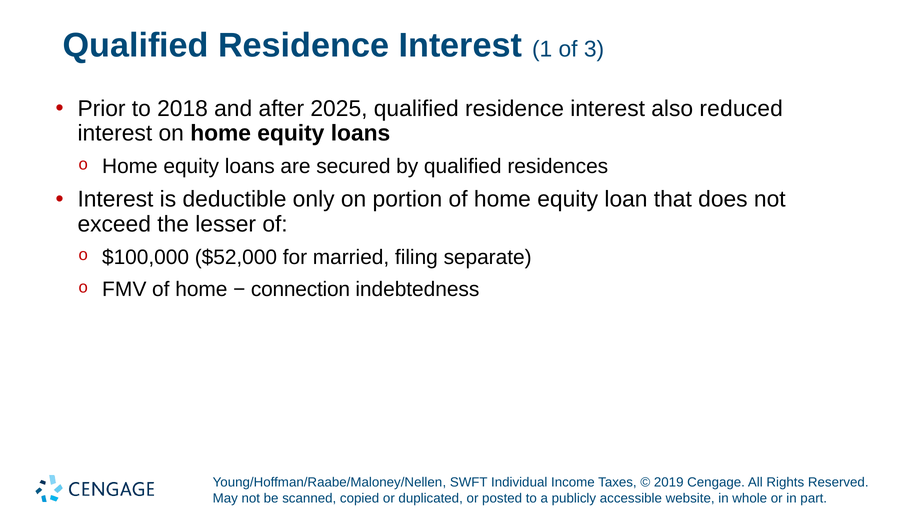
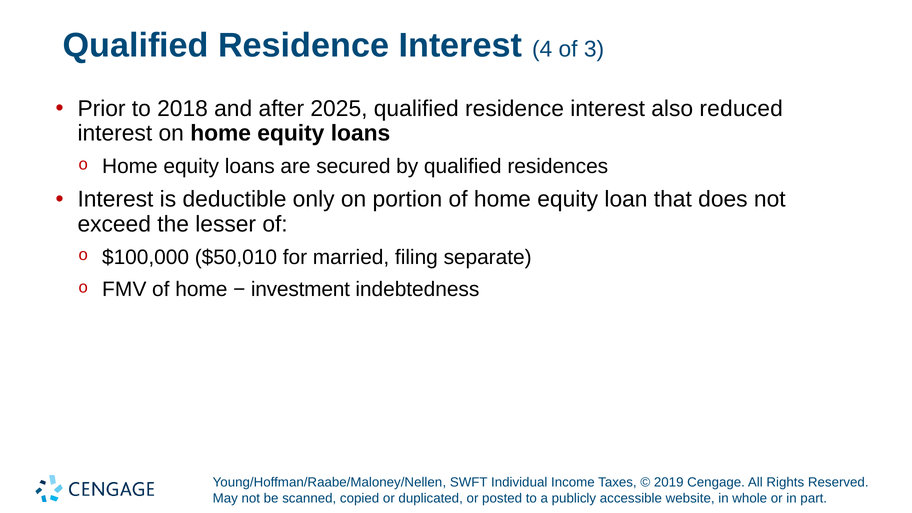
1: 1 -> 4 (542, 49)
$52,000: $52,000 -> $50,010 (236, 257)
connection: connection -> investment (300, 289)
